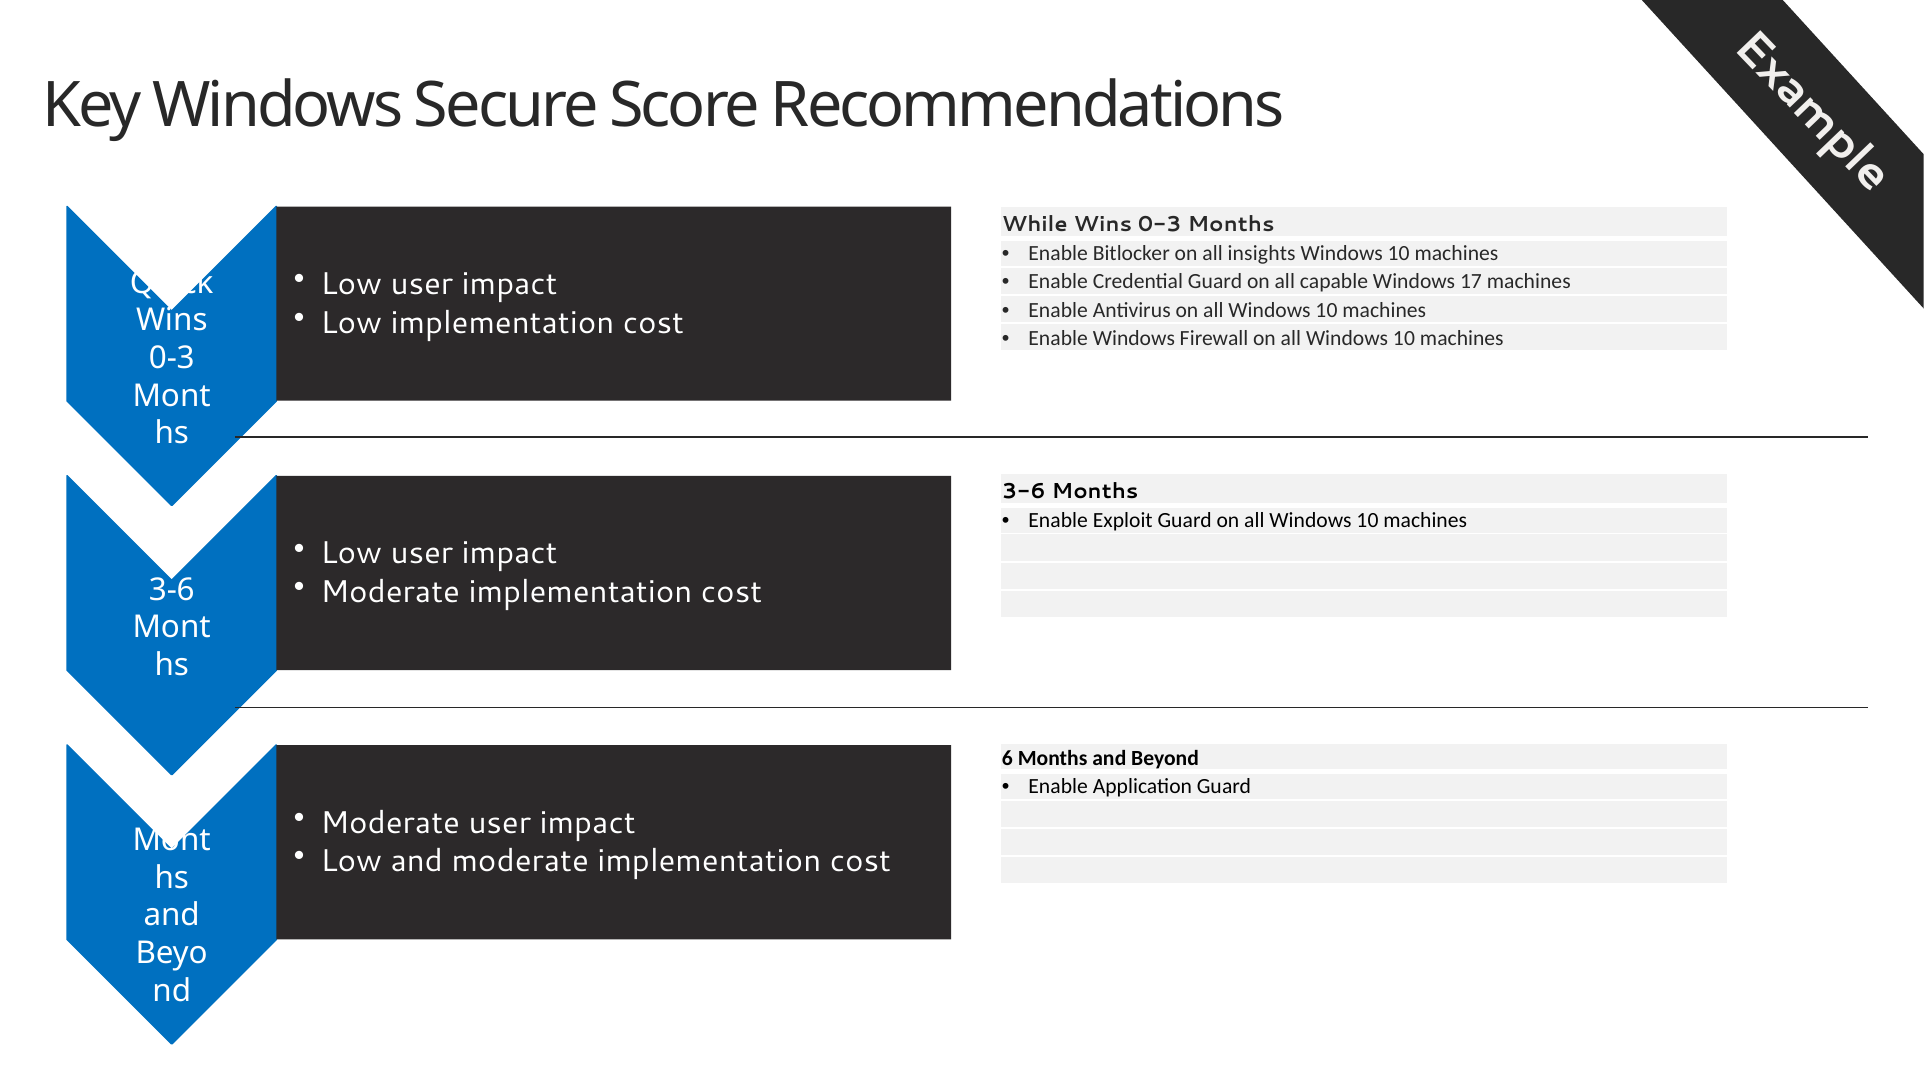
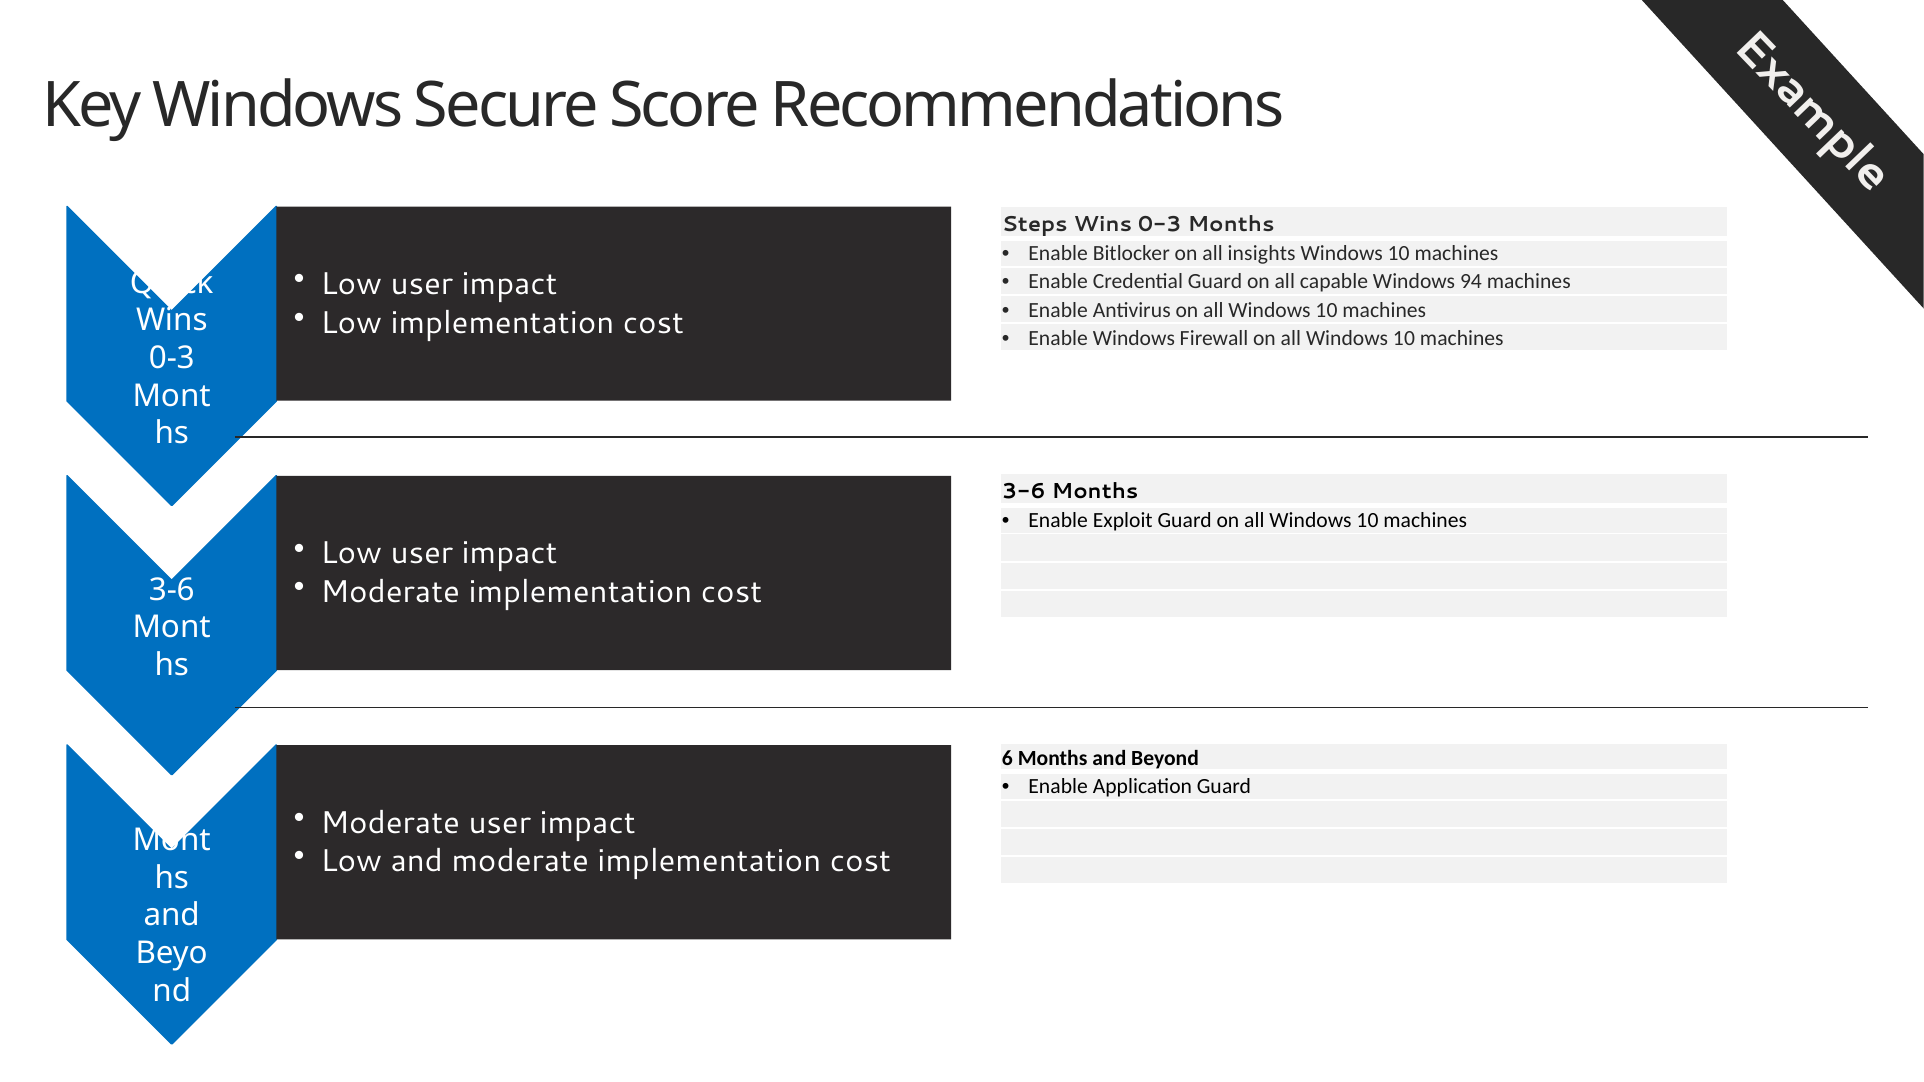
While: While -> Steps (1035, 224)
17: 17 -> 94 (1471, 282)
